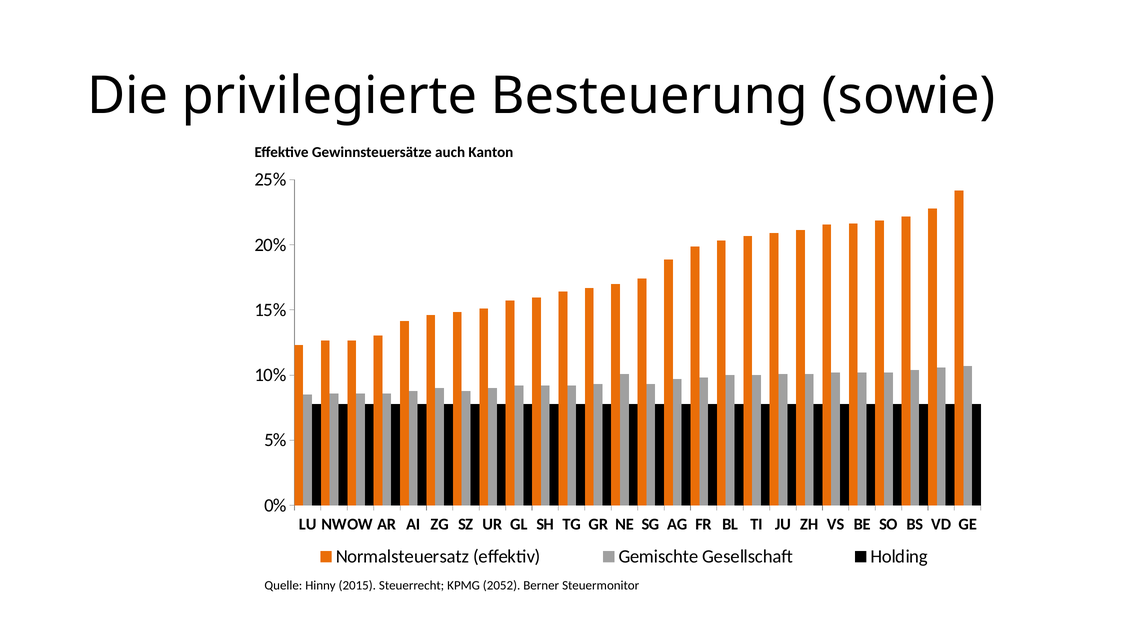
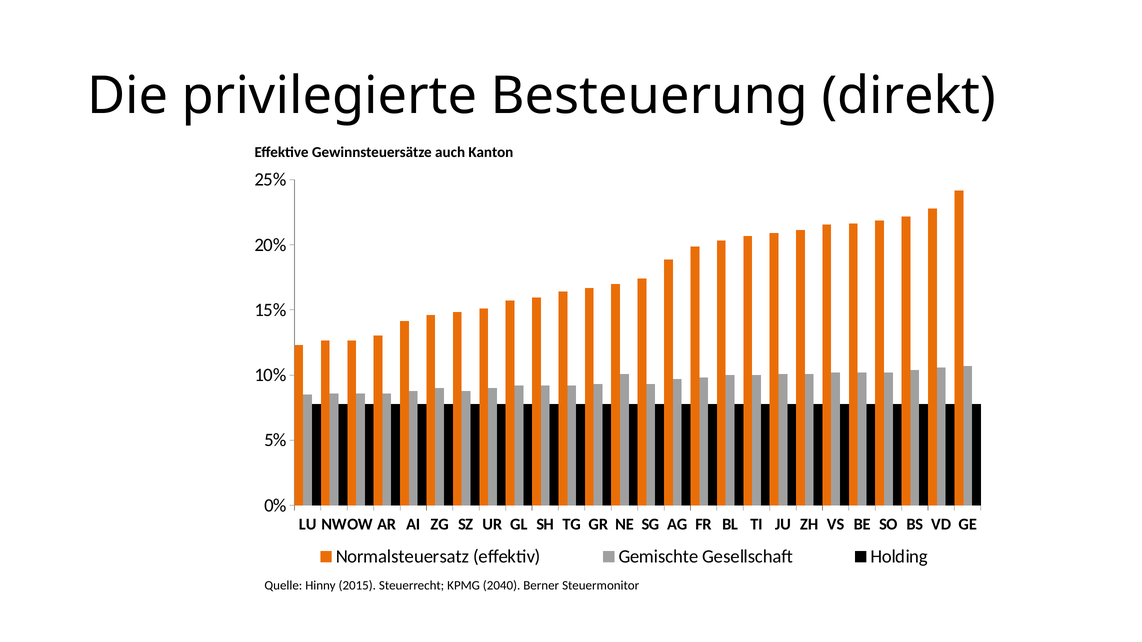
sowie: sowie -> direkt (909, 96)
2052: 2052 -> 2040 (502, 586)
